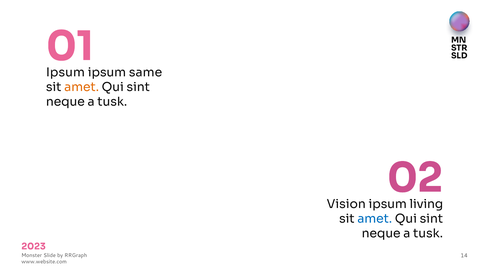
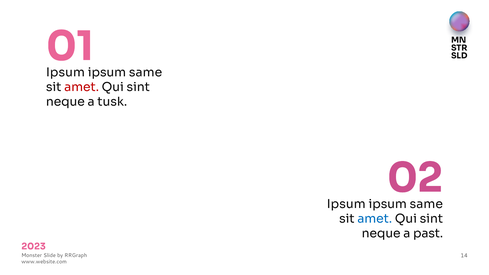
amet colour: orange -> red (82, 87)
Vision: Vision -> Ipsum (346, 204)
living: living -> same (426, 204)
tusk: tusk -> past (428, 233)
